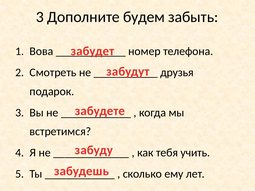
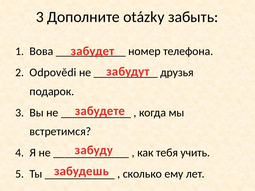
будем: будем -> otázky (144, 17)
Смотреть: Смотреть -> Odpovědi (53, 73)
